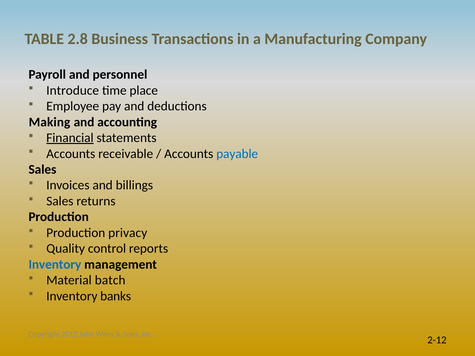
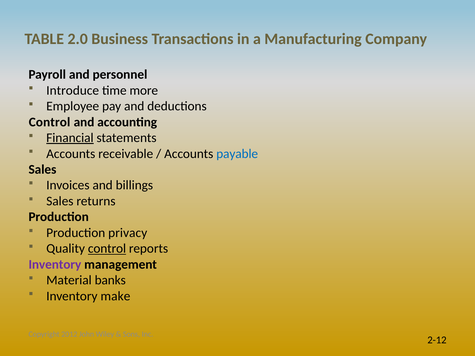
2.8: 2.8 -> 2.0 (78, 39)
place: place -> more (144, 90)
Making: Making -> Control (50, 122)
control underline: none -> present (107, 249)
Inventory colour: blue -> purple (55, 265)
batch: batch -> banks (110, 280)
banks: banks -> make (115, 296)
